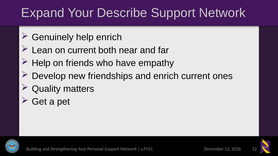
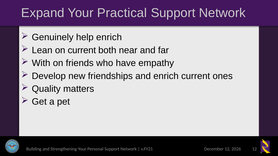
Describe: Describe -> Practical (122, 13)
Help: Help -> With (41, 63)
